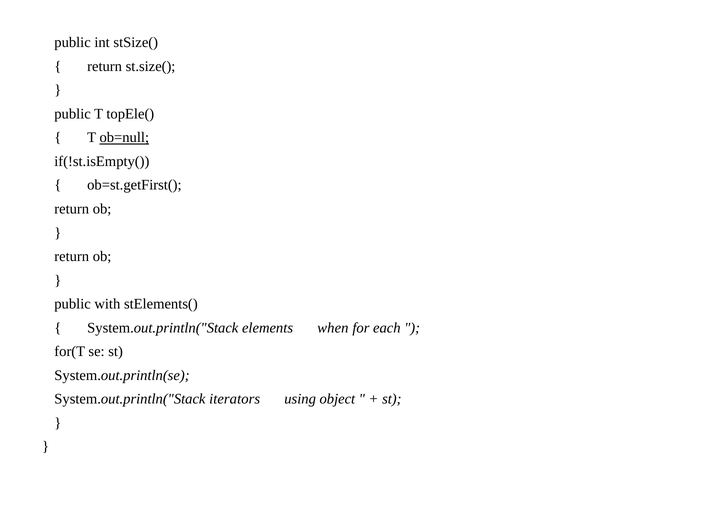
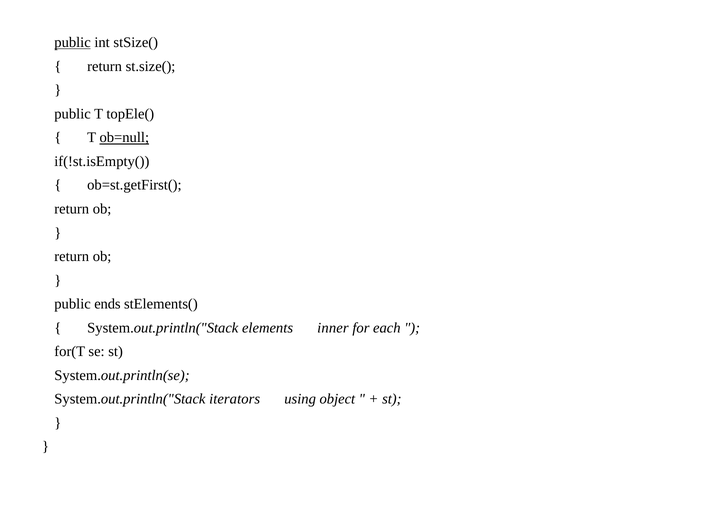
public underline: none -> present (73, 42)
with: with -> ends (107, 304)
when: when -> inner (333, 328)
